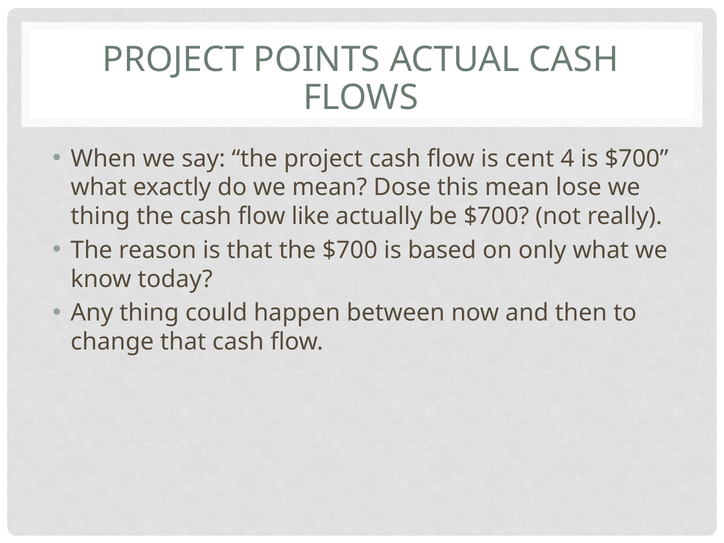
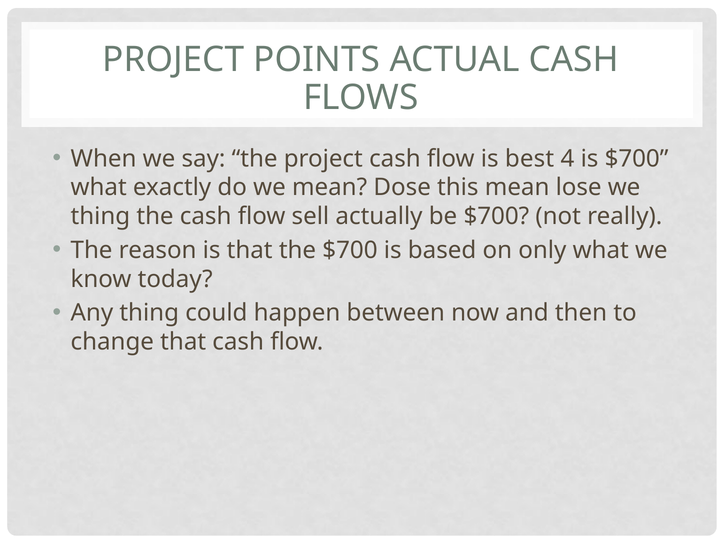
cent: cent -> best (530, 159)
like: like -> sell (310, 216)
